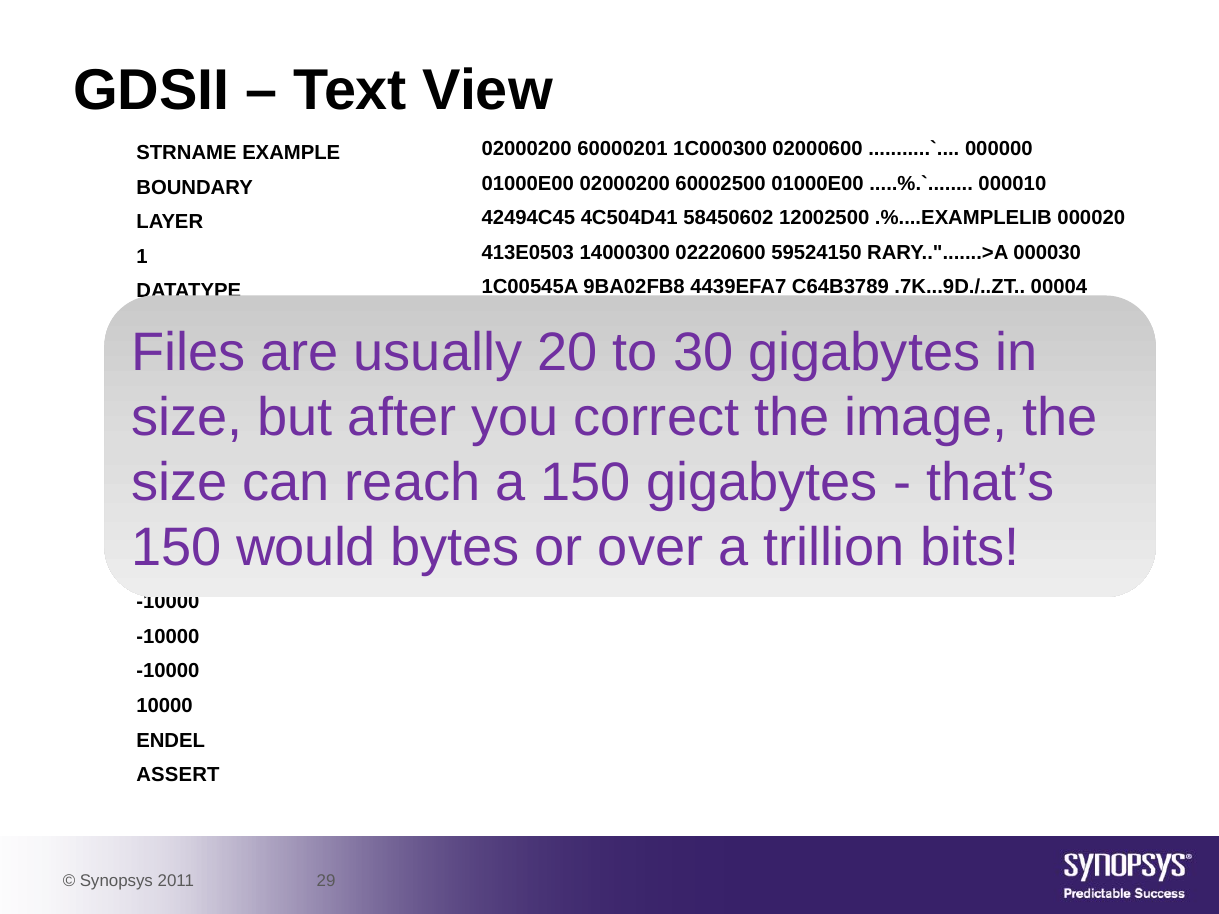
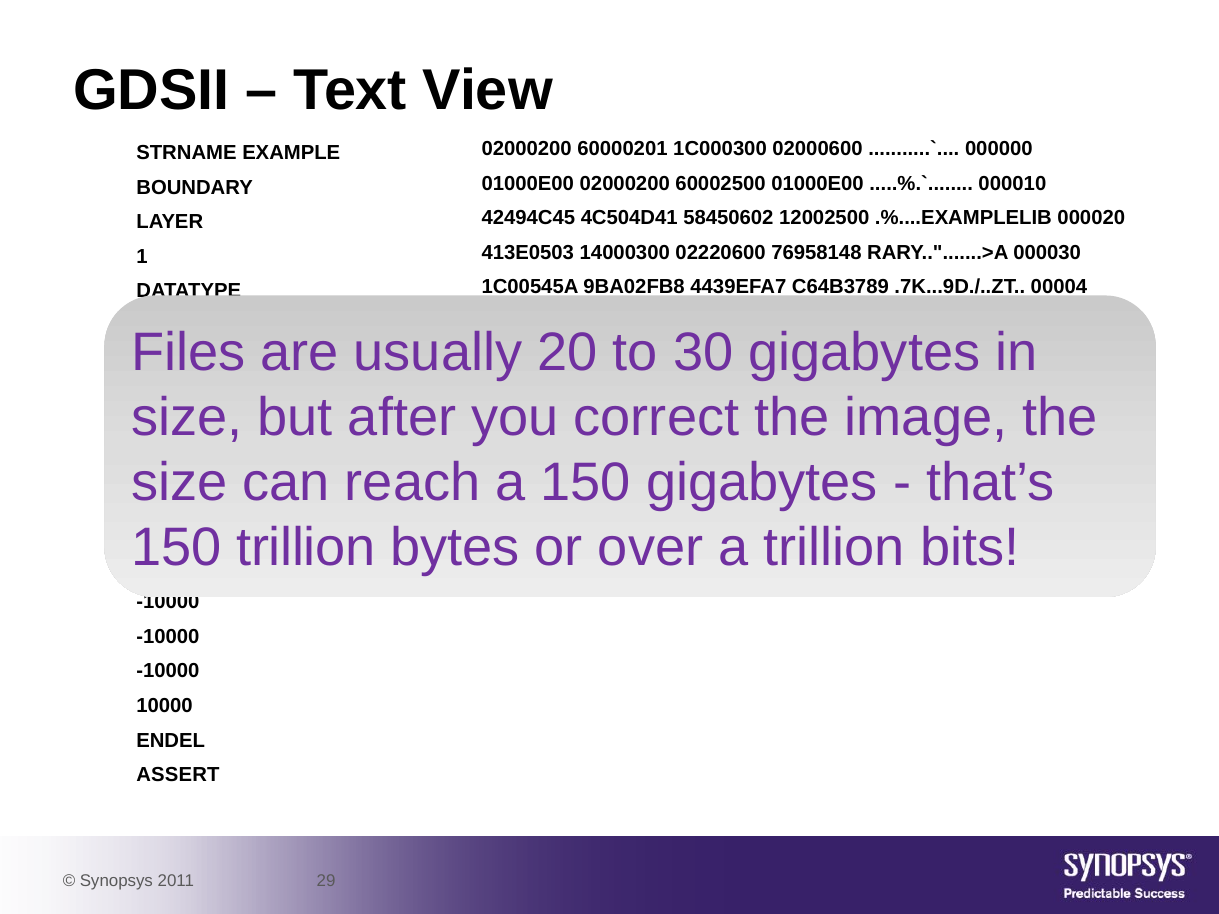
59524150: 59524150 -> 76958148 (816, 253)
would: would -> trillion (306, 548)
